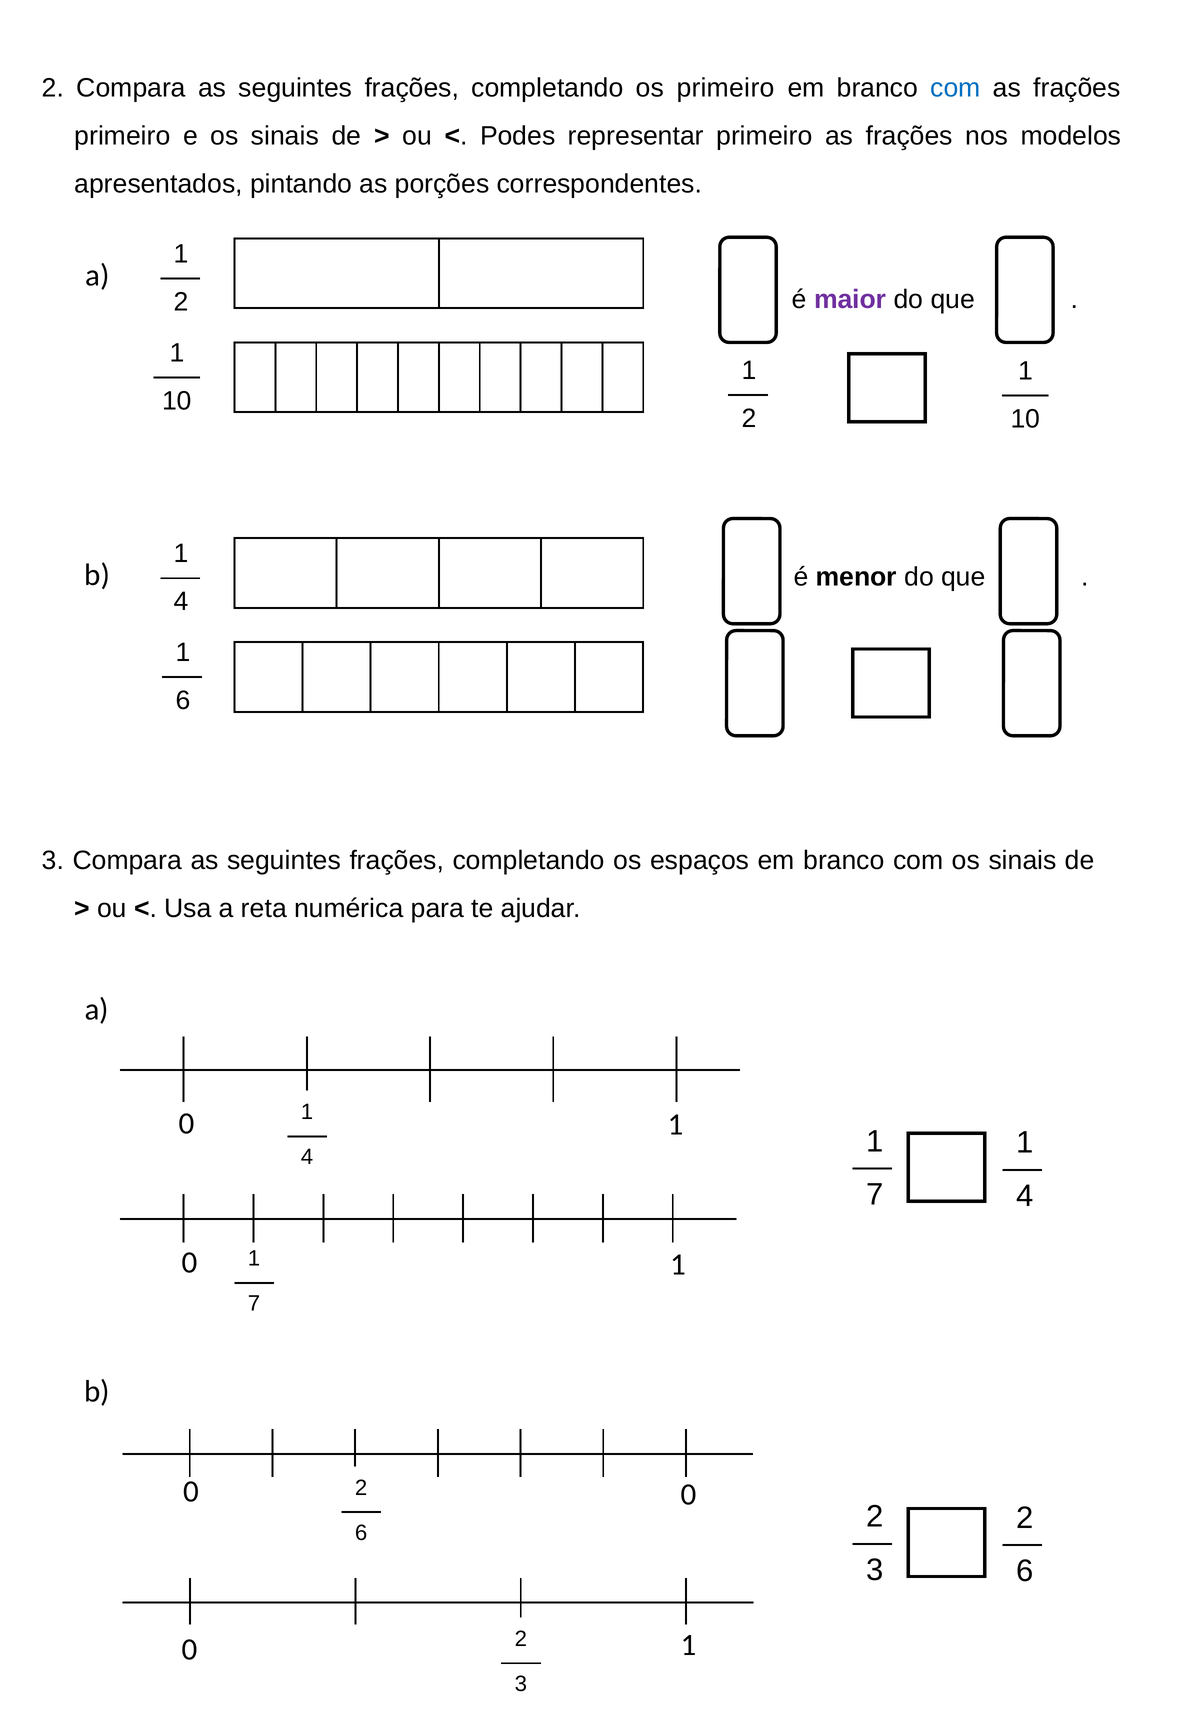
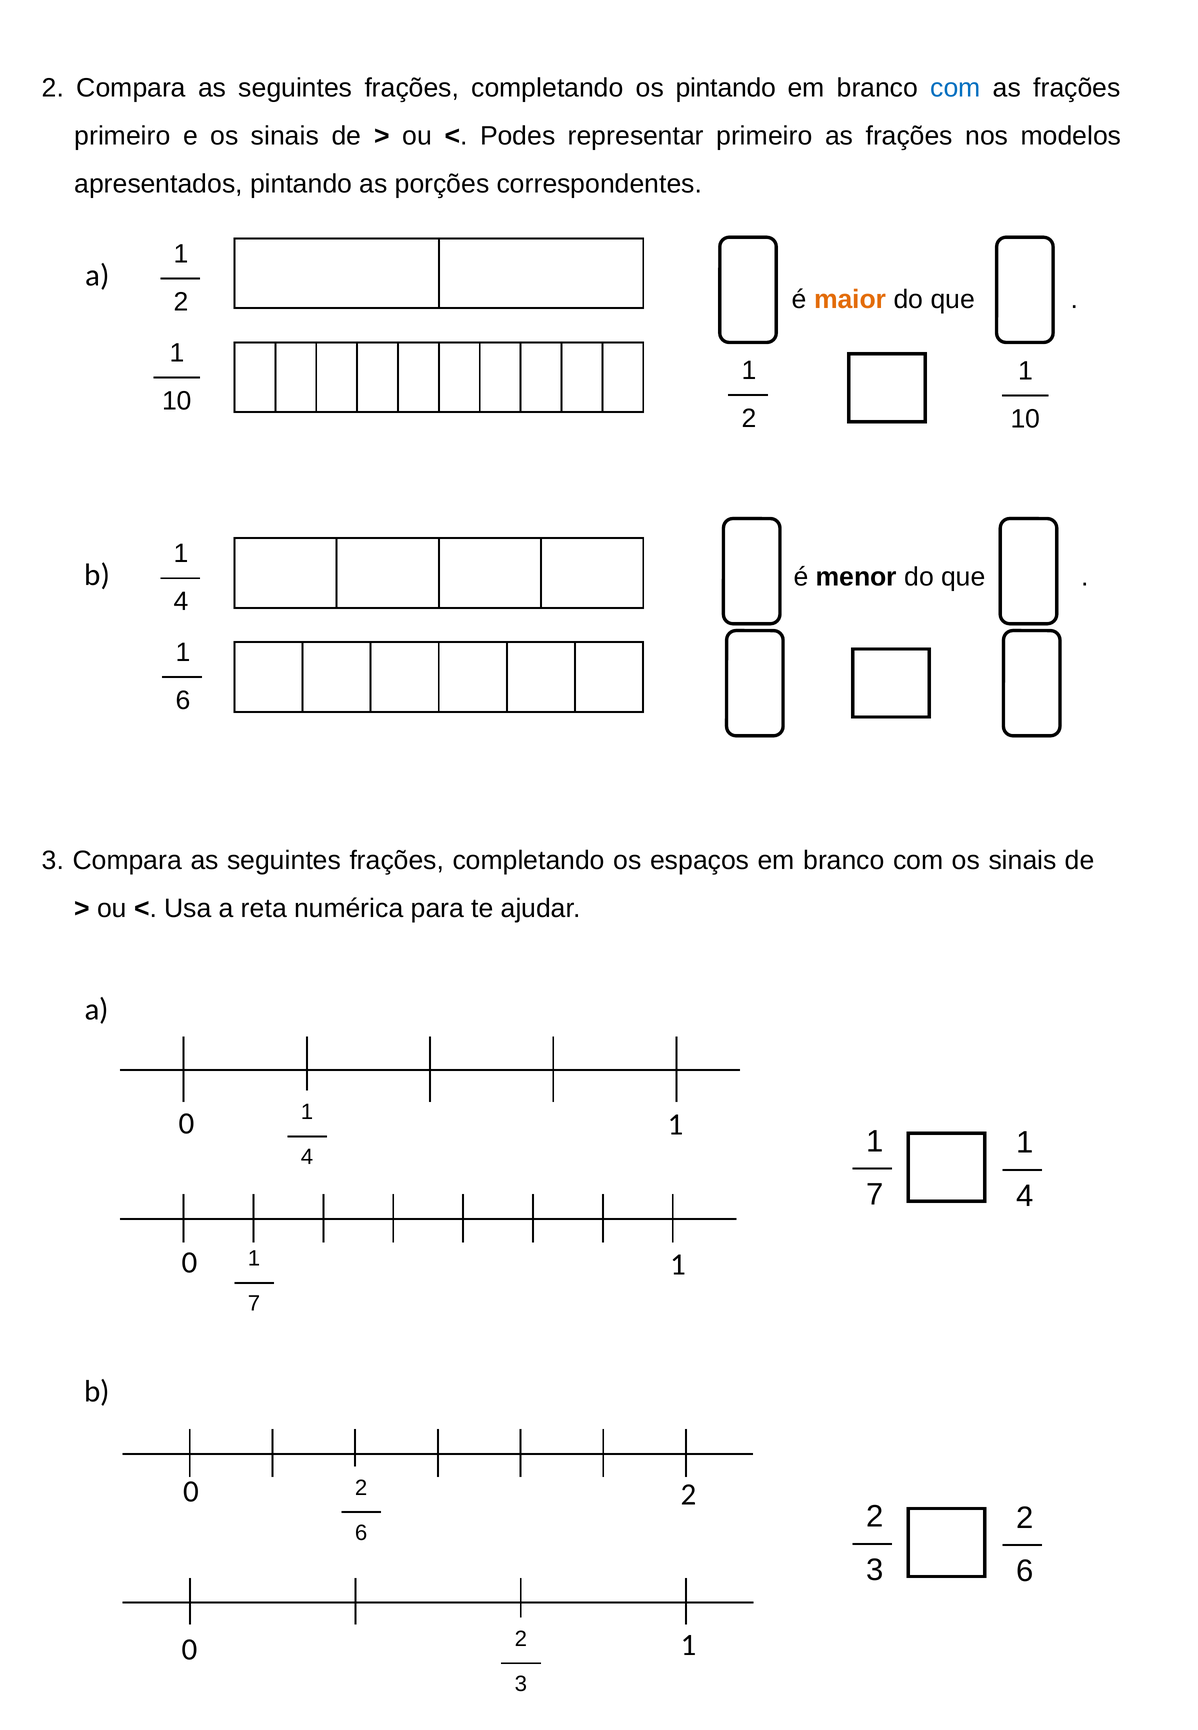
os primeiro: primeiro -> pintando (726, 88)
maior colour: purple -> orange (850, 299)
0 0: 0 -> 2 (689, 1495)
